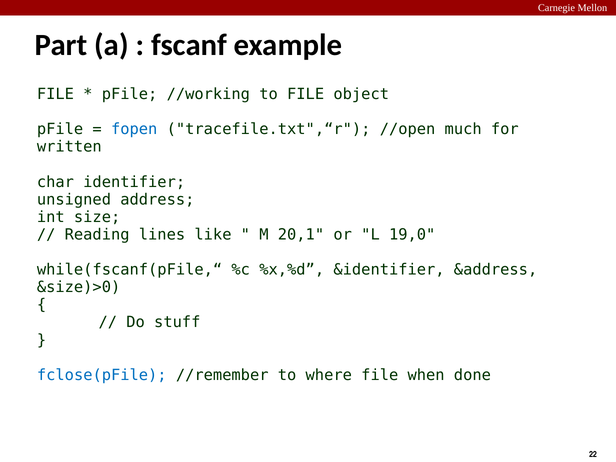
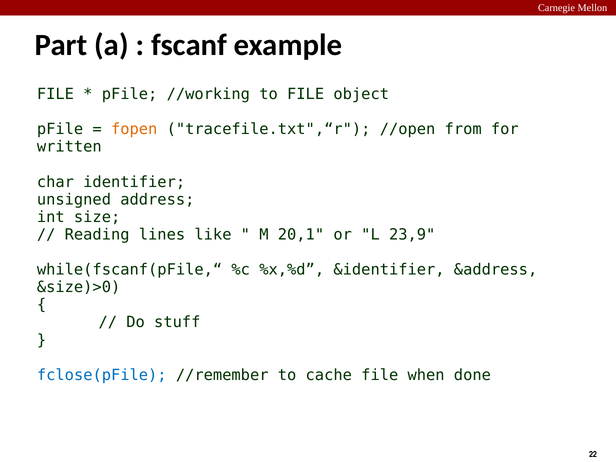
fopen colour: blue -> orange (134, 129)
much: much -> from (463, 129)
19,0: 19,0 -> 23,9 (412, 235)
where: where -> cache (329, 375)
